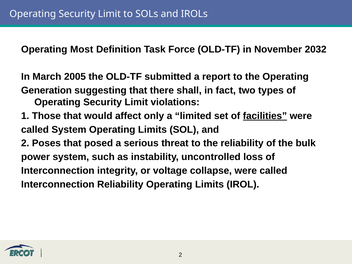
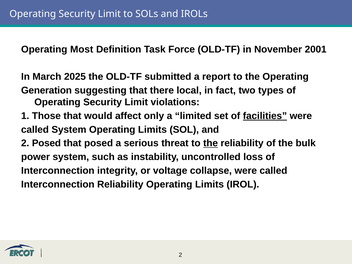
2032: 2032 -> 2001 (316, 49)
2005: 2005 -> 2025 (75, 77)
shall: shall -> local (189, 90)
2 Poses: Poses -> Posed (46, 143)
the underline: none -> present (211, 143)
